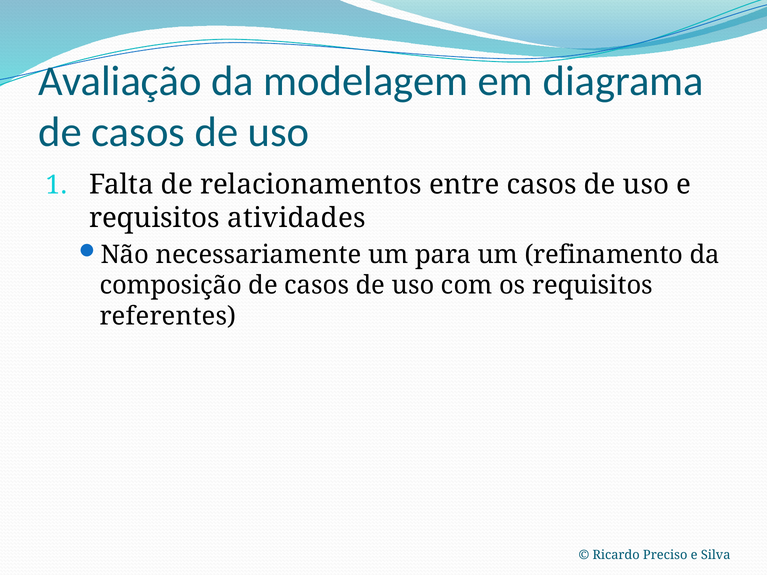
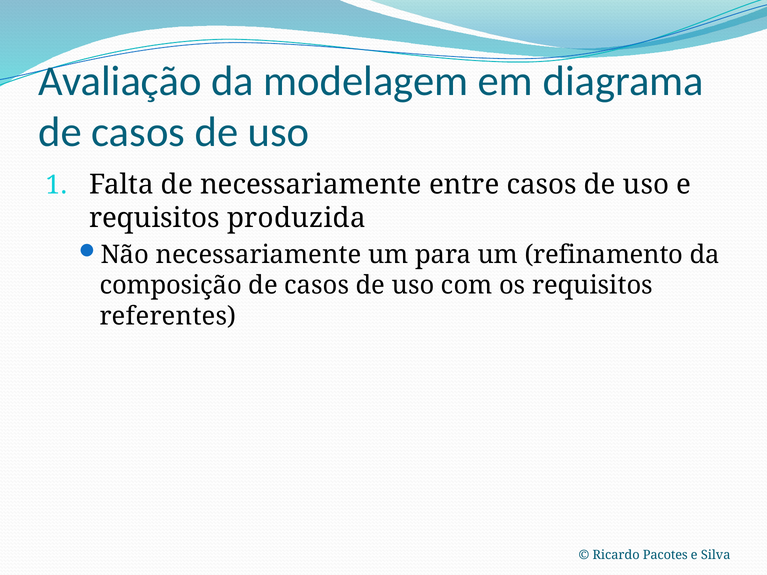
de relacionamentos: relacionamentos -> necessariamente (311, 185)
atividades: atividades -> produzida (296, 218)
Preciso: Preciso -> Pacotes (665, 555)
